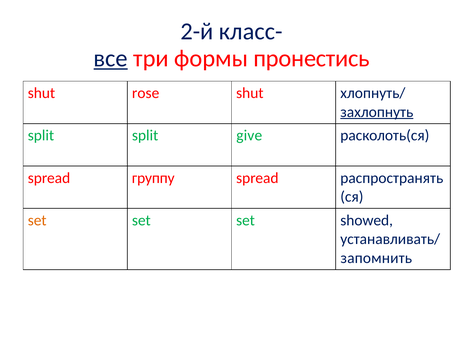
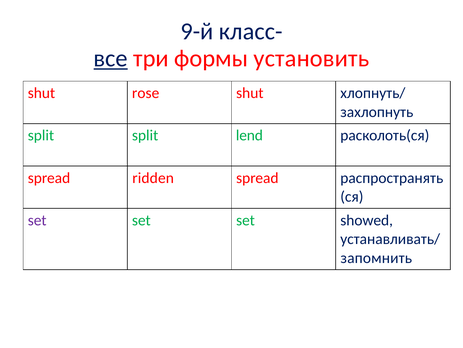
2-й: 2-й -> 9-й (197, 31)
пронестись: пронестись -> установить (311, 58)
захлопнуть underline: present -> none (377, 112)
give: give -> lend (249, 135)
группу: группу -> ridden (153, 178)
set colour: orange -> purple (37, 220)
